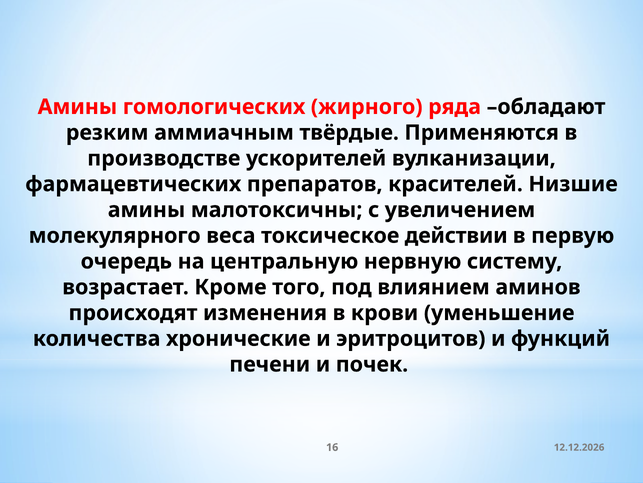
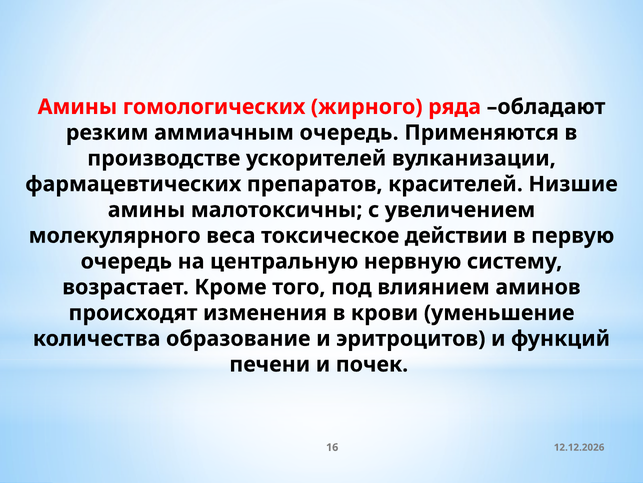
аммиачным твёрдые: твёрдые -> очередь (349, 132)
хронические: хронические -> образование (238, 338)
